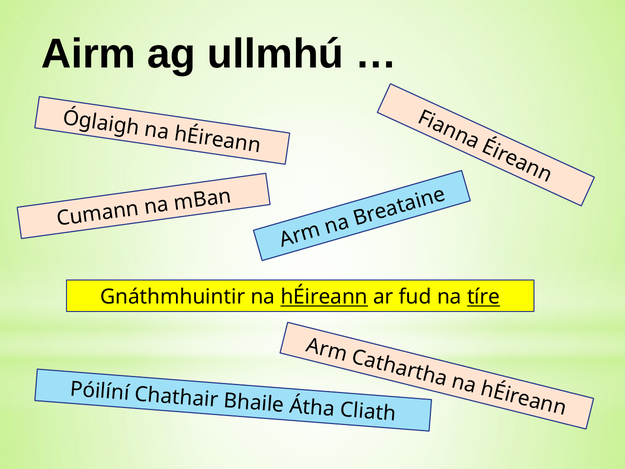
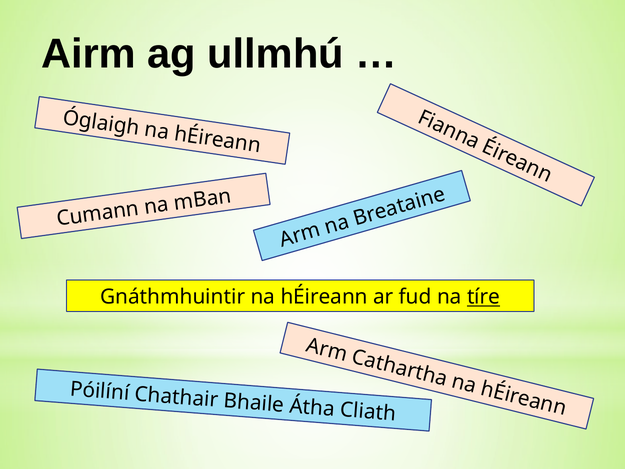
hÉireann underline: present -> none (324, 297)
